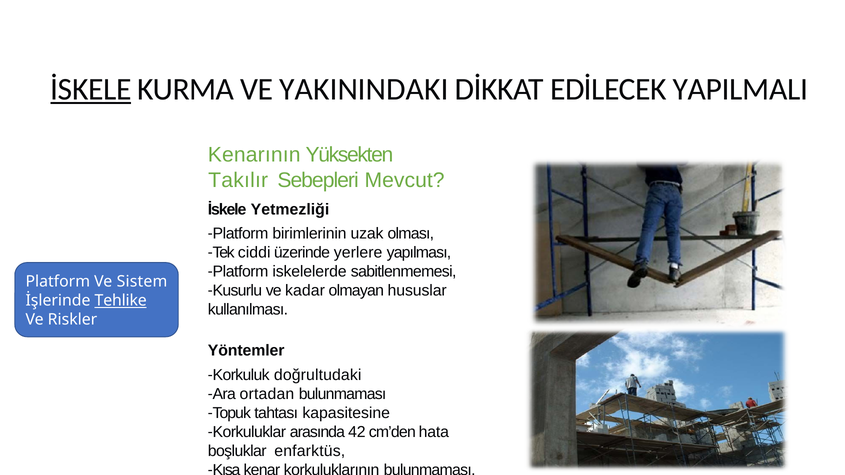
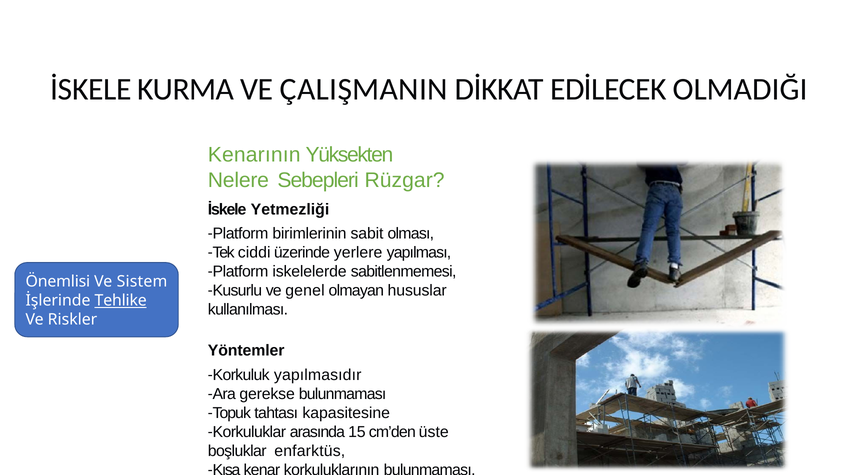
İSKELE underline: present -> none (91, 89)
YAKININDAKI: YAKININDAKI -> ÇALIŞMANIN (364, 89)
YAPILMALI: YAPILMALI -> OLMADIĞI (740, 89)
Takılır: Takılır -> Nelere (238, 180)
Mevcut: Mevcut -> Rüzgar (405, 180)
uzak: uzak -> sabit (367, 234)
Platform: Platform -> Önemlisi (58, 282)
kadar: kadar -> genel (305, 291)
doğrultudaki: doğrultudaki -> yapılmasıdır (318, 375)
ortadan: ortadan -> gerekse (267, 394)
42: 42 -> 15 (357, 432)
hata: hata -> üste (434, 432)
